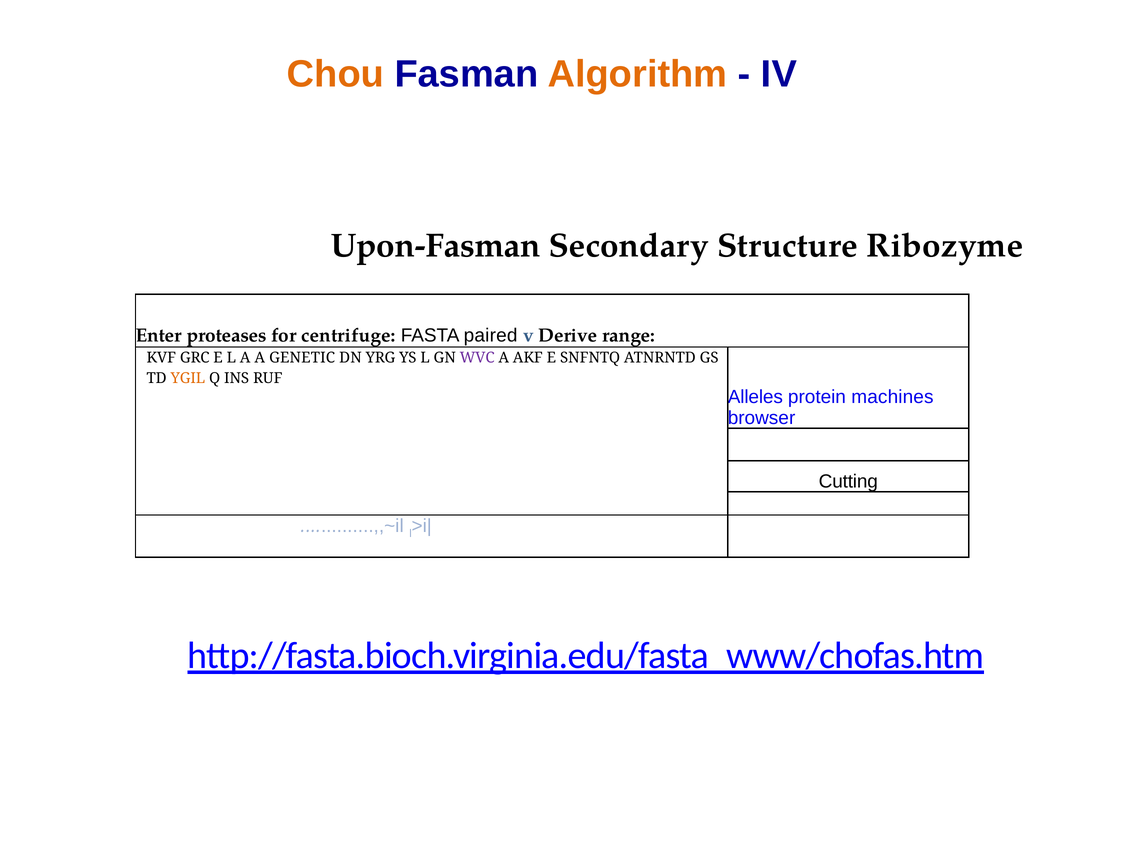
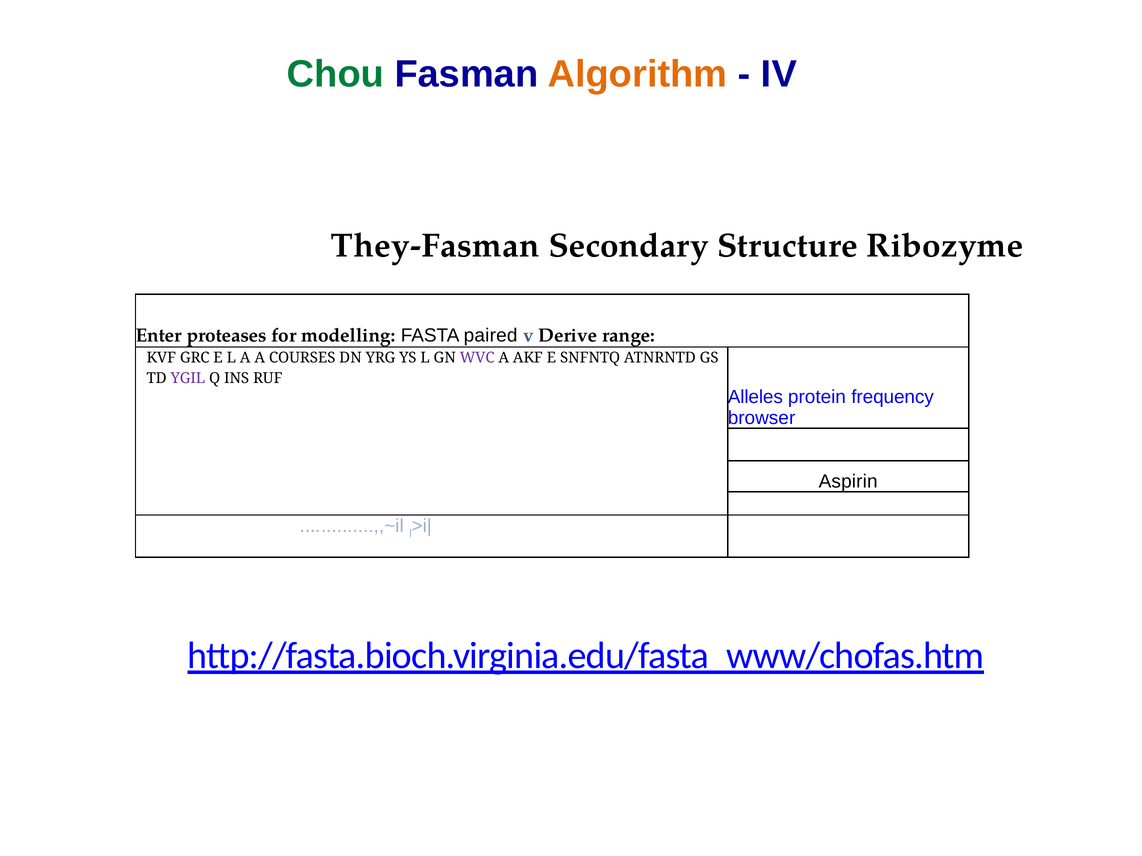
Chou colour: orange -> green (336, 74)
Upon-Fasman: Upon-Fasman -> They-Fasman (435, 246)
centrifuge: centrifuge -> modelling (348, 336)
GENETIC: GENETIC -> COURSES (302, 358)
YGIL colour: orange -> purple (188, 379)
machines: machines -> frequency (893, 397)
Cutting: Cutting -> Aspirin (848, 482)
